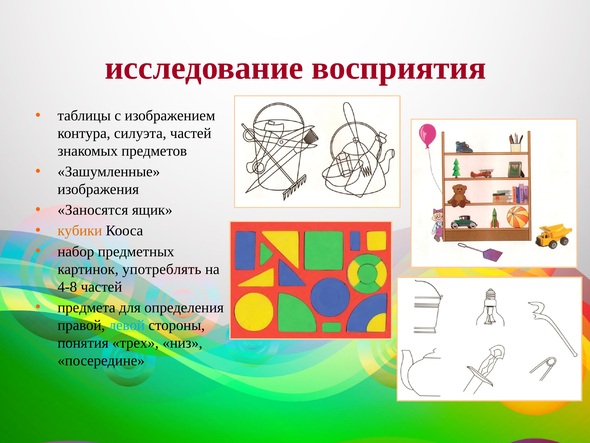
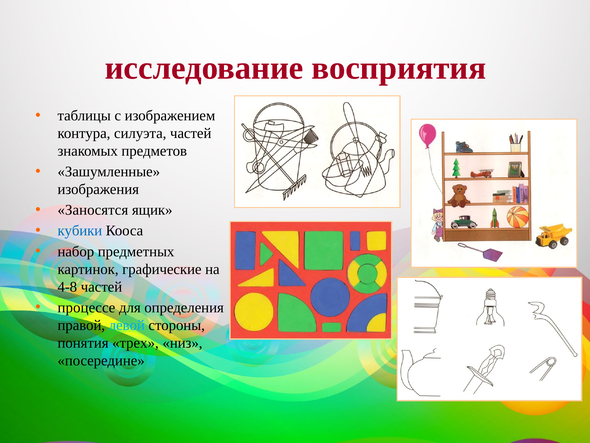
кубики colour: orange -> blue (80, 231)
употреблять: употреблять -> графические (162, 269)
предмета: предмета -> процессе (86, 307)
